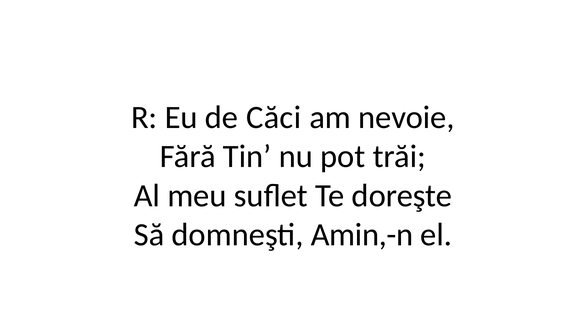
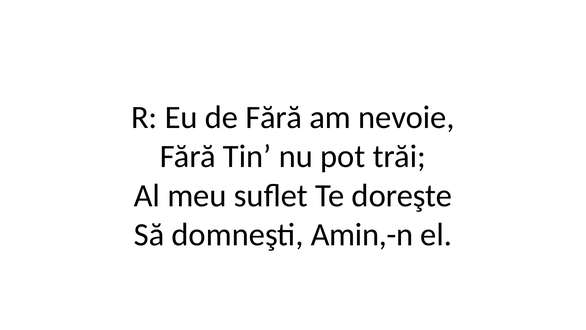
de Căci: Căci -> Fără (274, 117)
